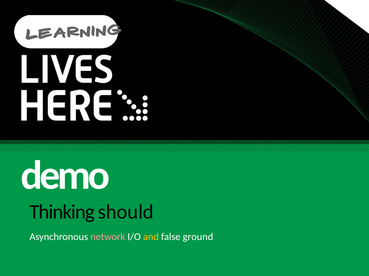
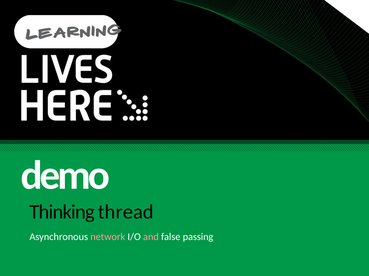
should: should -> thread (126, 212)
and colour: yellow -> pink (151, 237)
ground: ground -> passing (198, 237)
